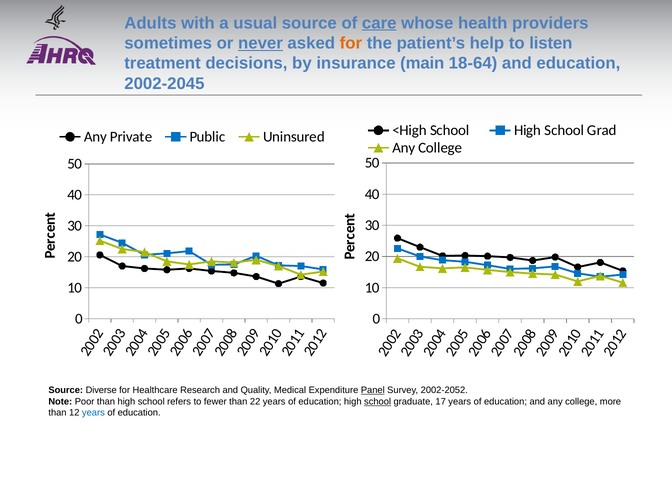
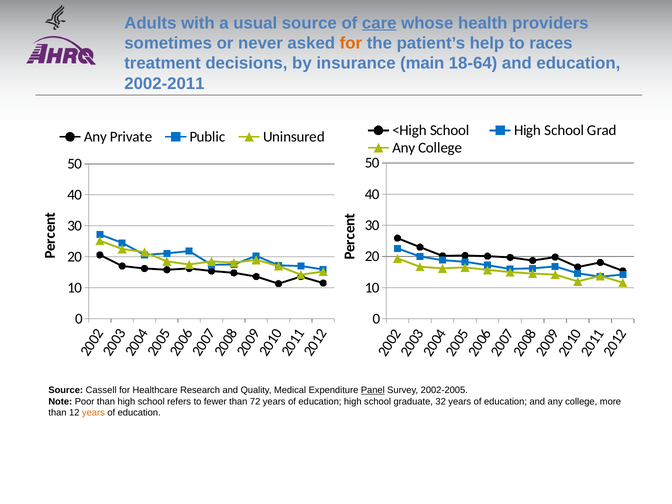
never underline: present -> none (260, 43)
listen: listen -> races (551, 43)
2002-2045: 2002-2045 -> 2002-2011 (164, 83)
Diverse: Diverse -> Cassell (101, 390)
2002-2052: 2002-2052 -> 2002-2005 (444, 390)
22: 22 -> 72 (255, 402)
school underline: present -> none (378, 402)
17: 17 -> 32 (441, 402)
years colour: blue -> orange (93, 413)
